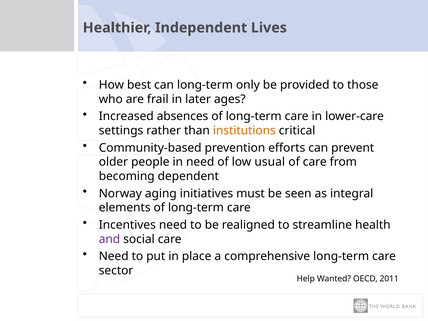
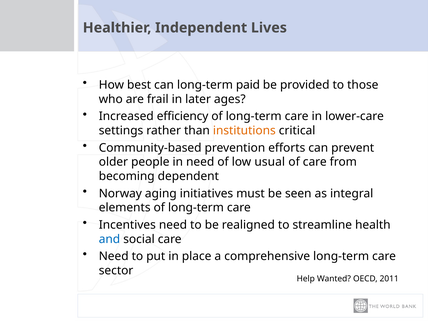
only: only -> paid (248, 85)
absences: absences -> efficiency (183, 116)
and colour: purple -> blue (109, 239)
